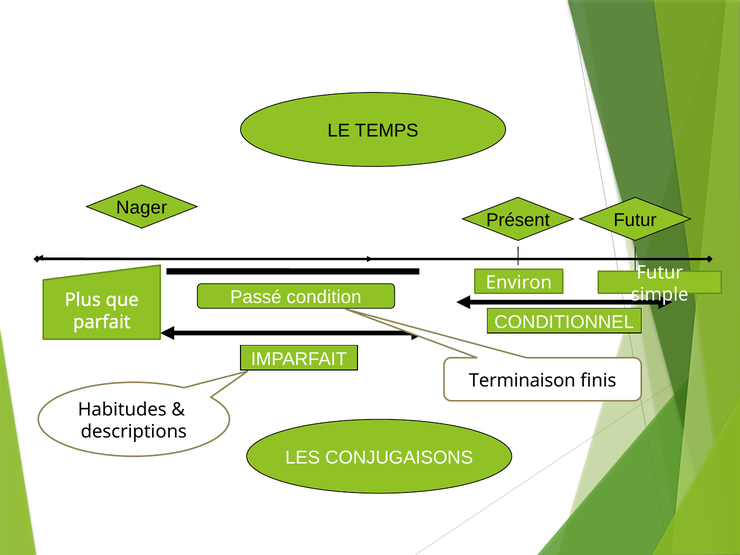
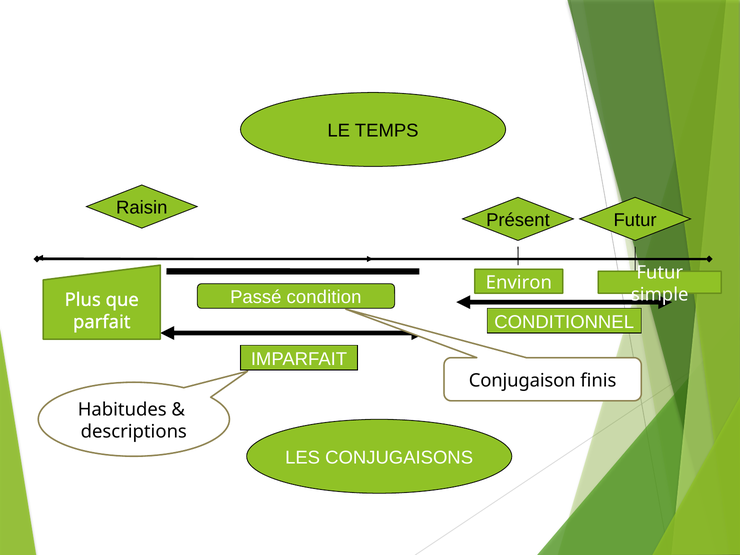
Nager: Nager -> Raisin (142, 208)
Terminaison: Terminaison -> Conjugaison (522, 381)
